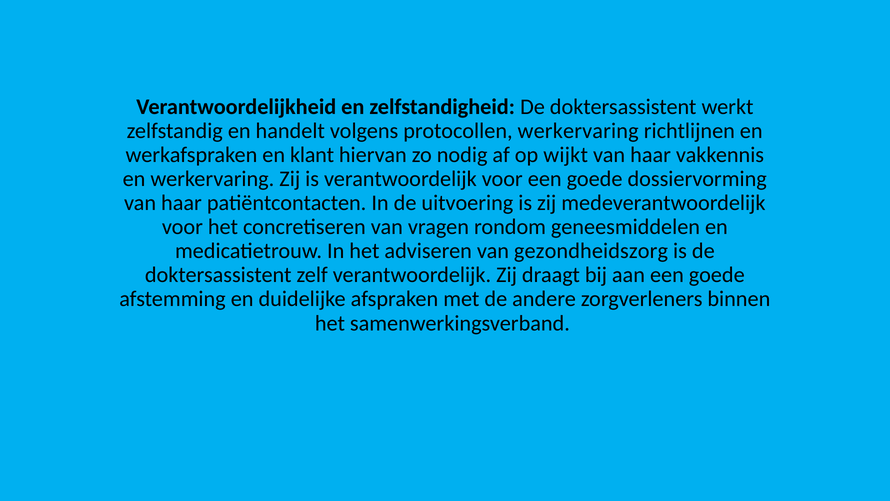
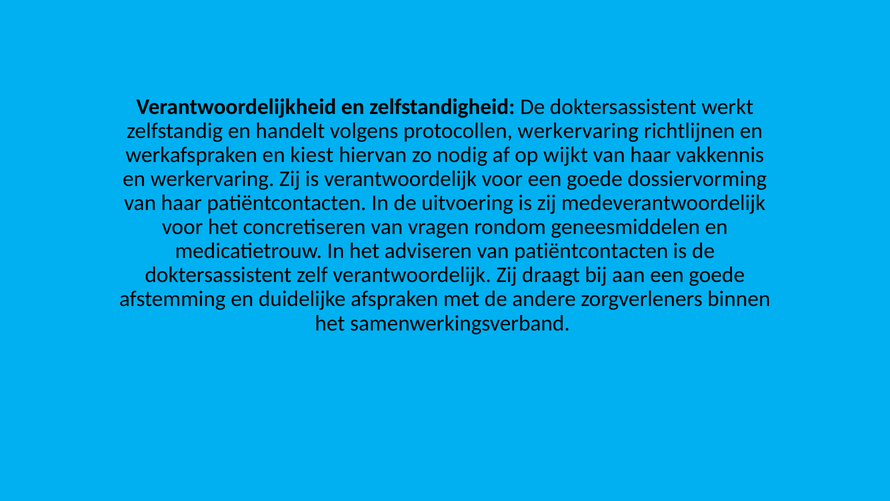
klant: klant -> kiest (312, 155)
van gezondheidszorg: gezondheidszorg -> patiëntcontacten (591, 251)
